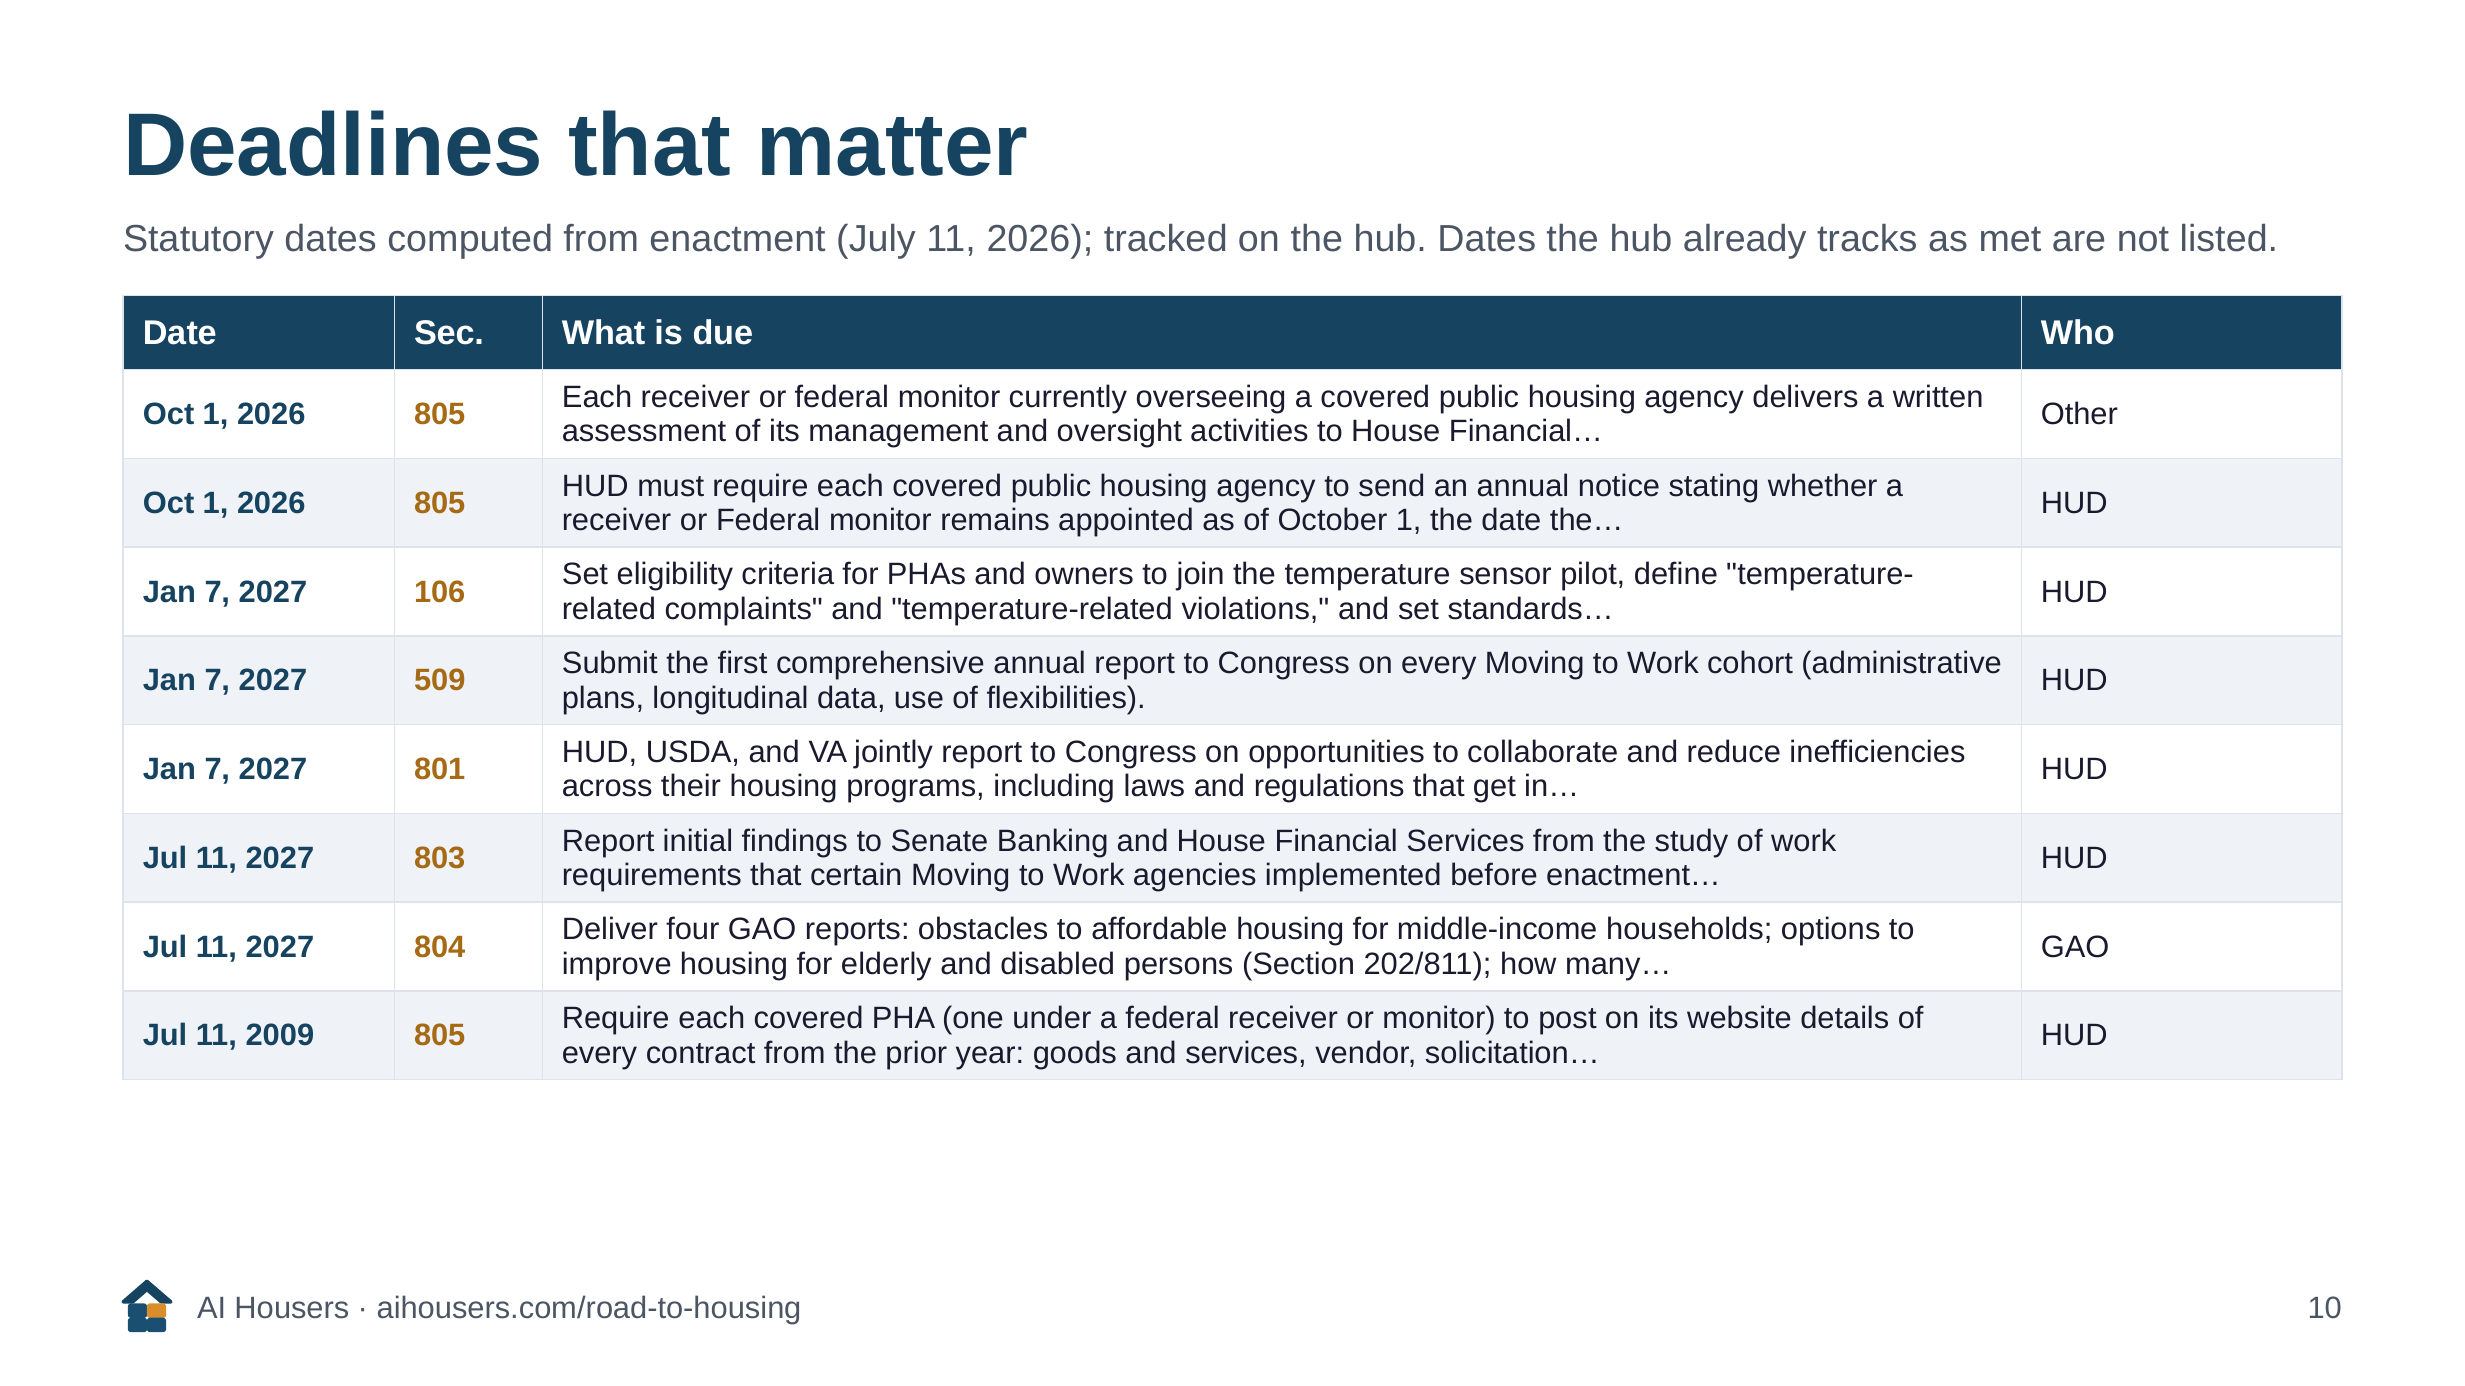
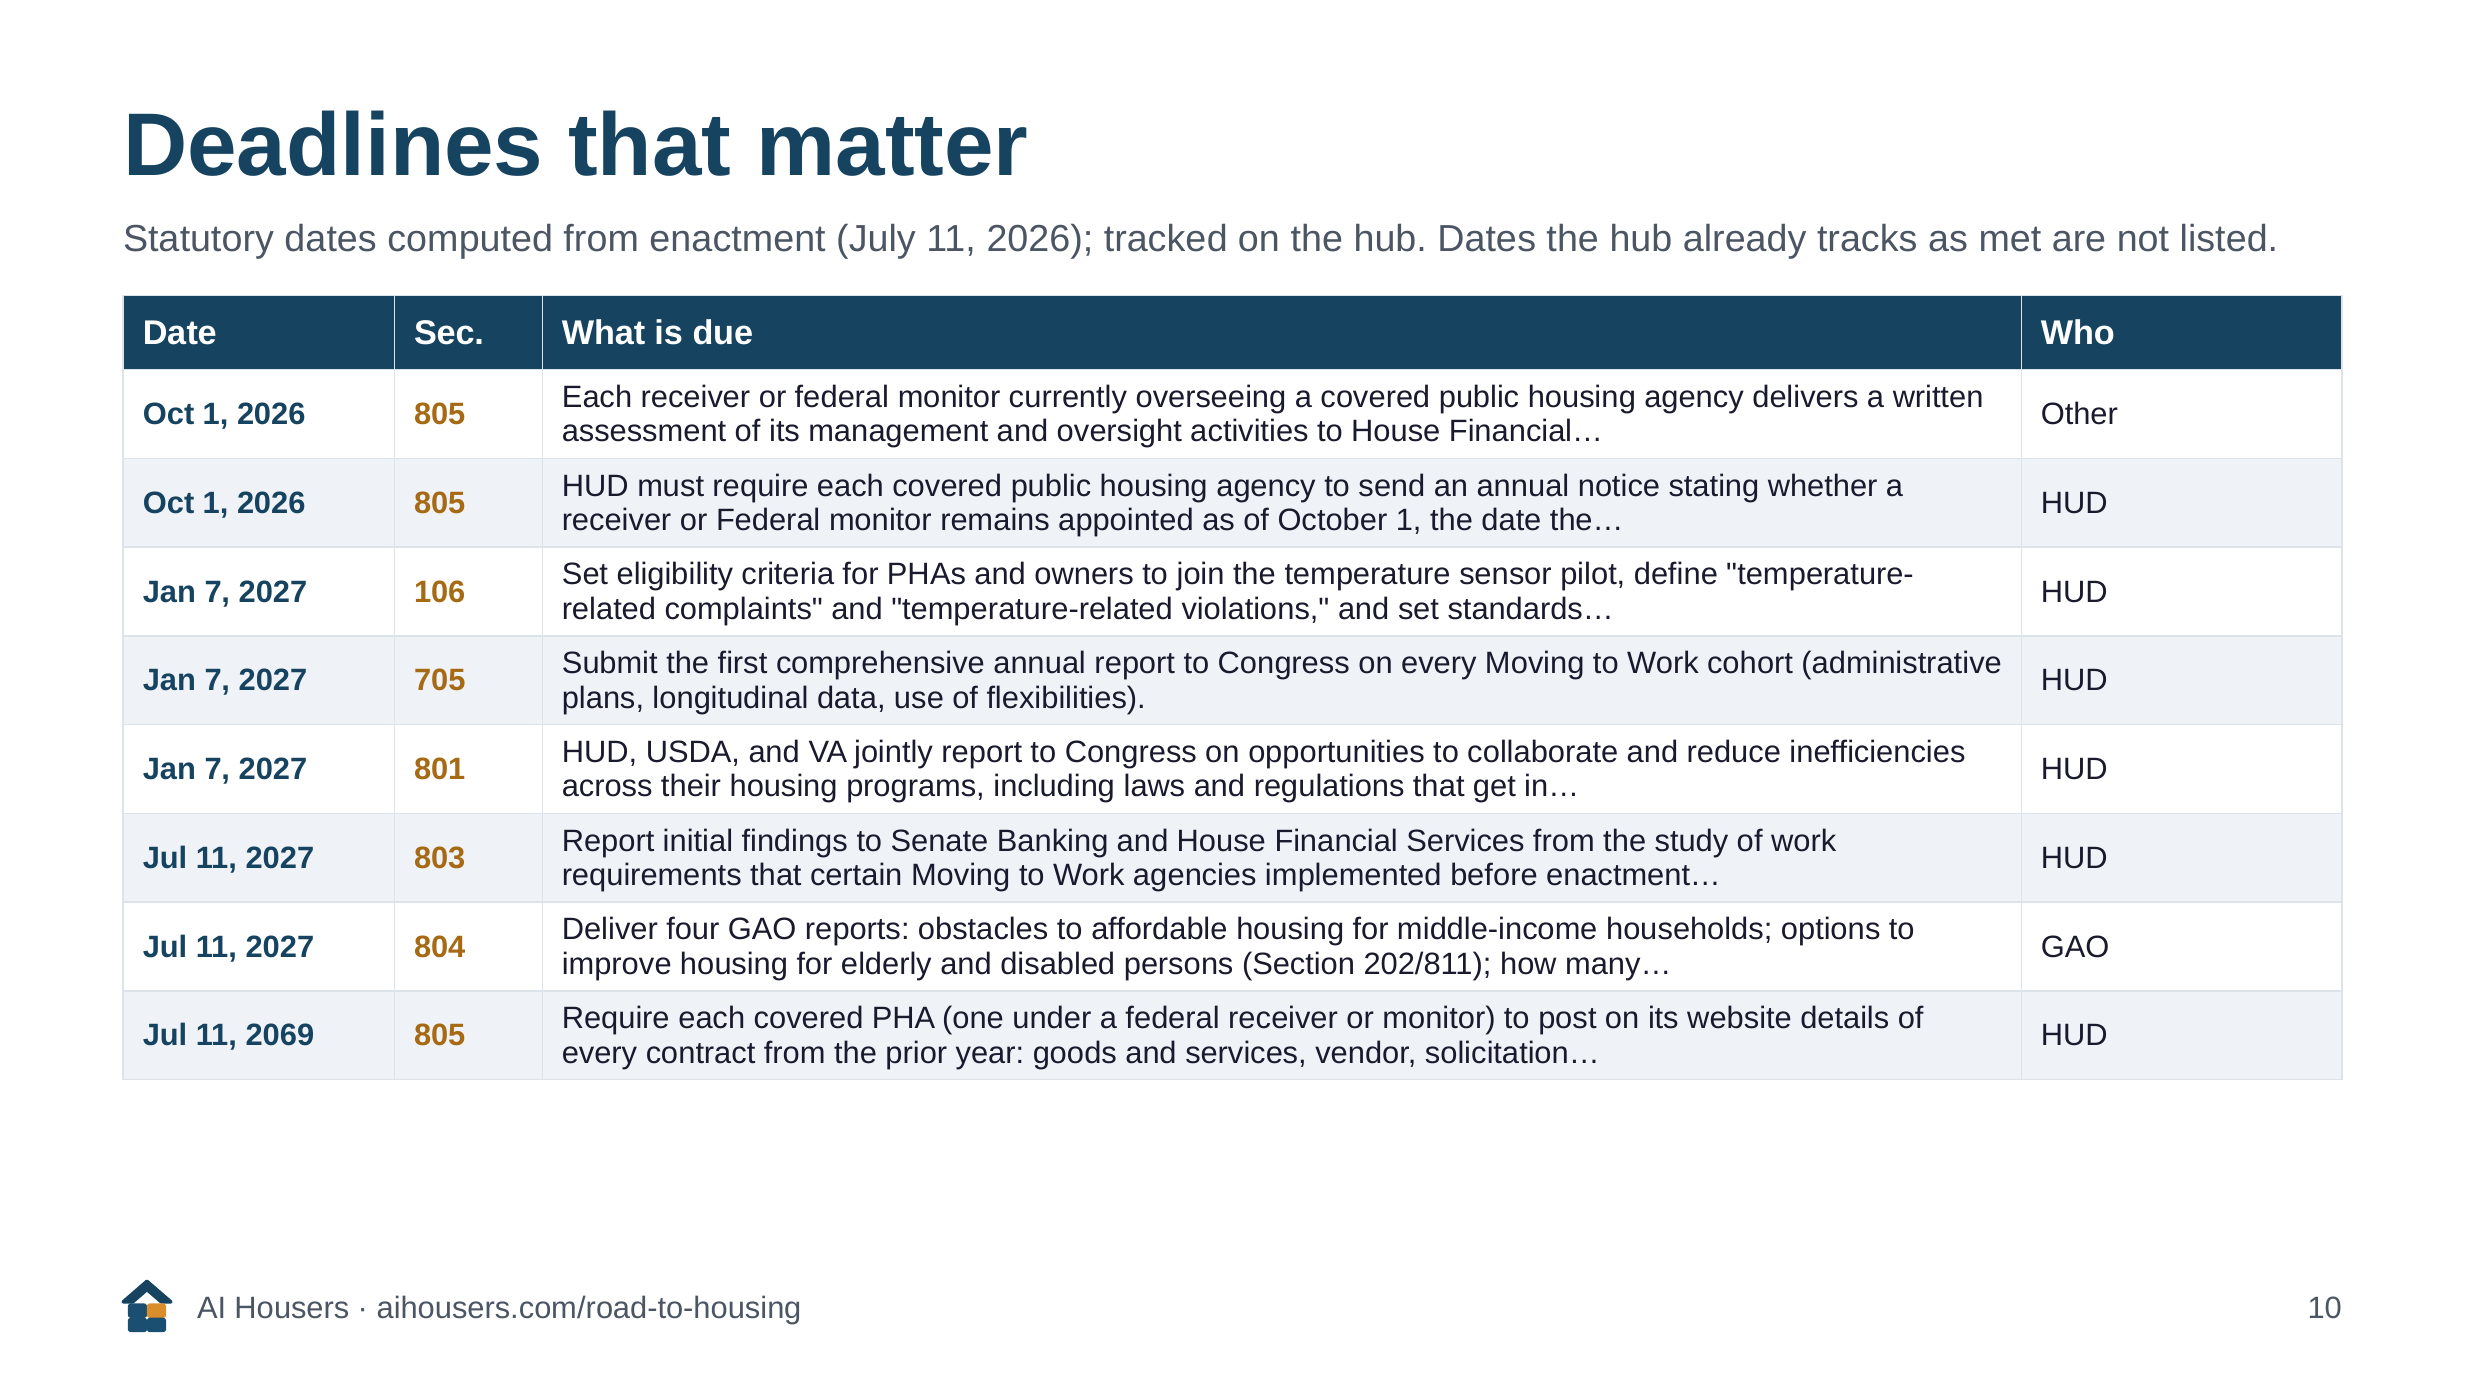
509: 509 -> 705 (440, 681)
2009: 2009 -> 2069 (280, 1036)
